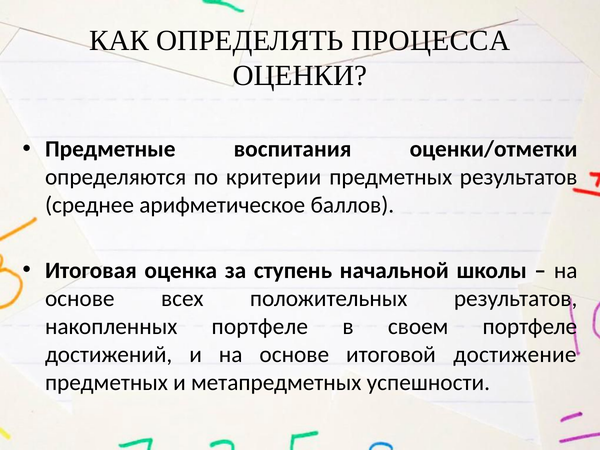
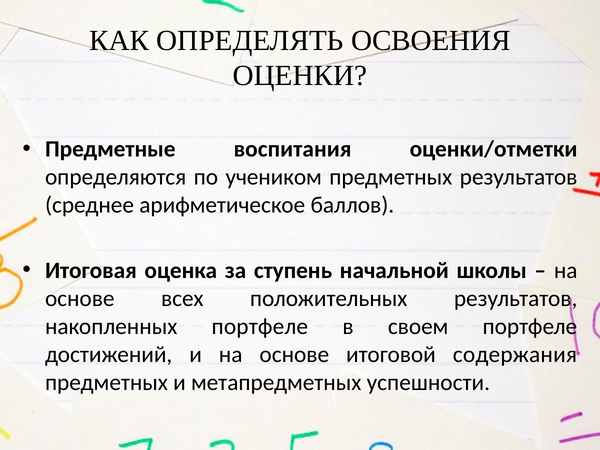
ПРОЦЕССА: ПРОЦЕССА -> ОСВОЕНИЯ (431, 41)
критерии: критерии -> учеником (274, 177)
достижение: достижение -> содержания (515, 355)
